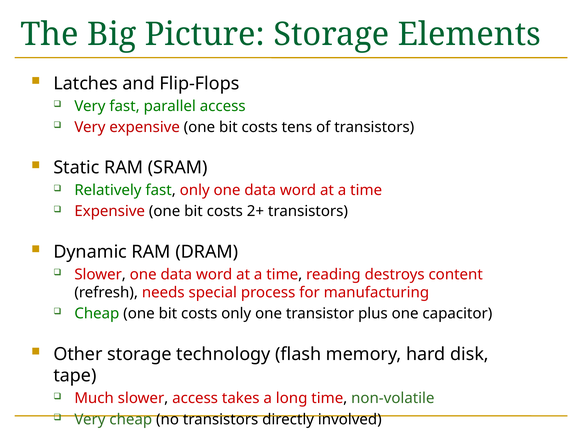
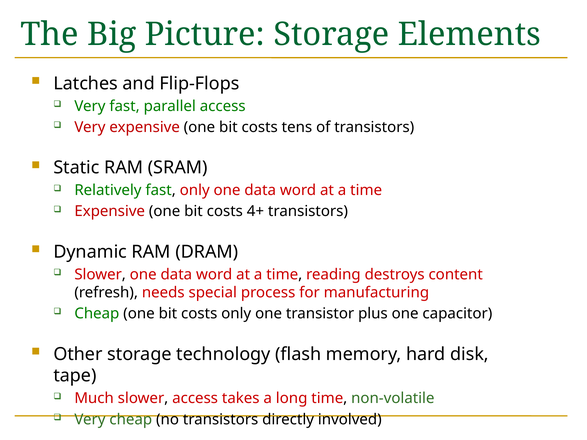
2+: 2+ -> 4+ (255, 211)
